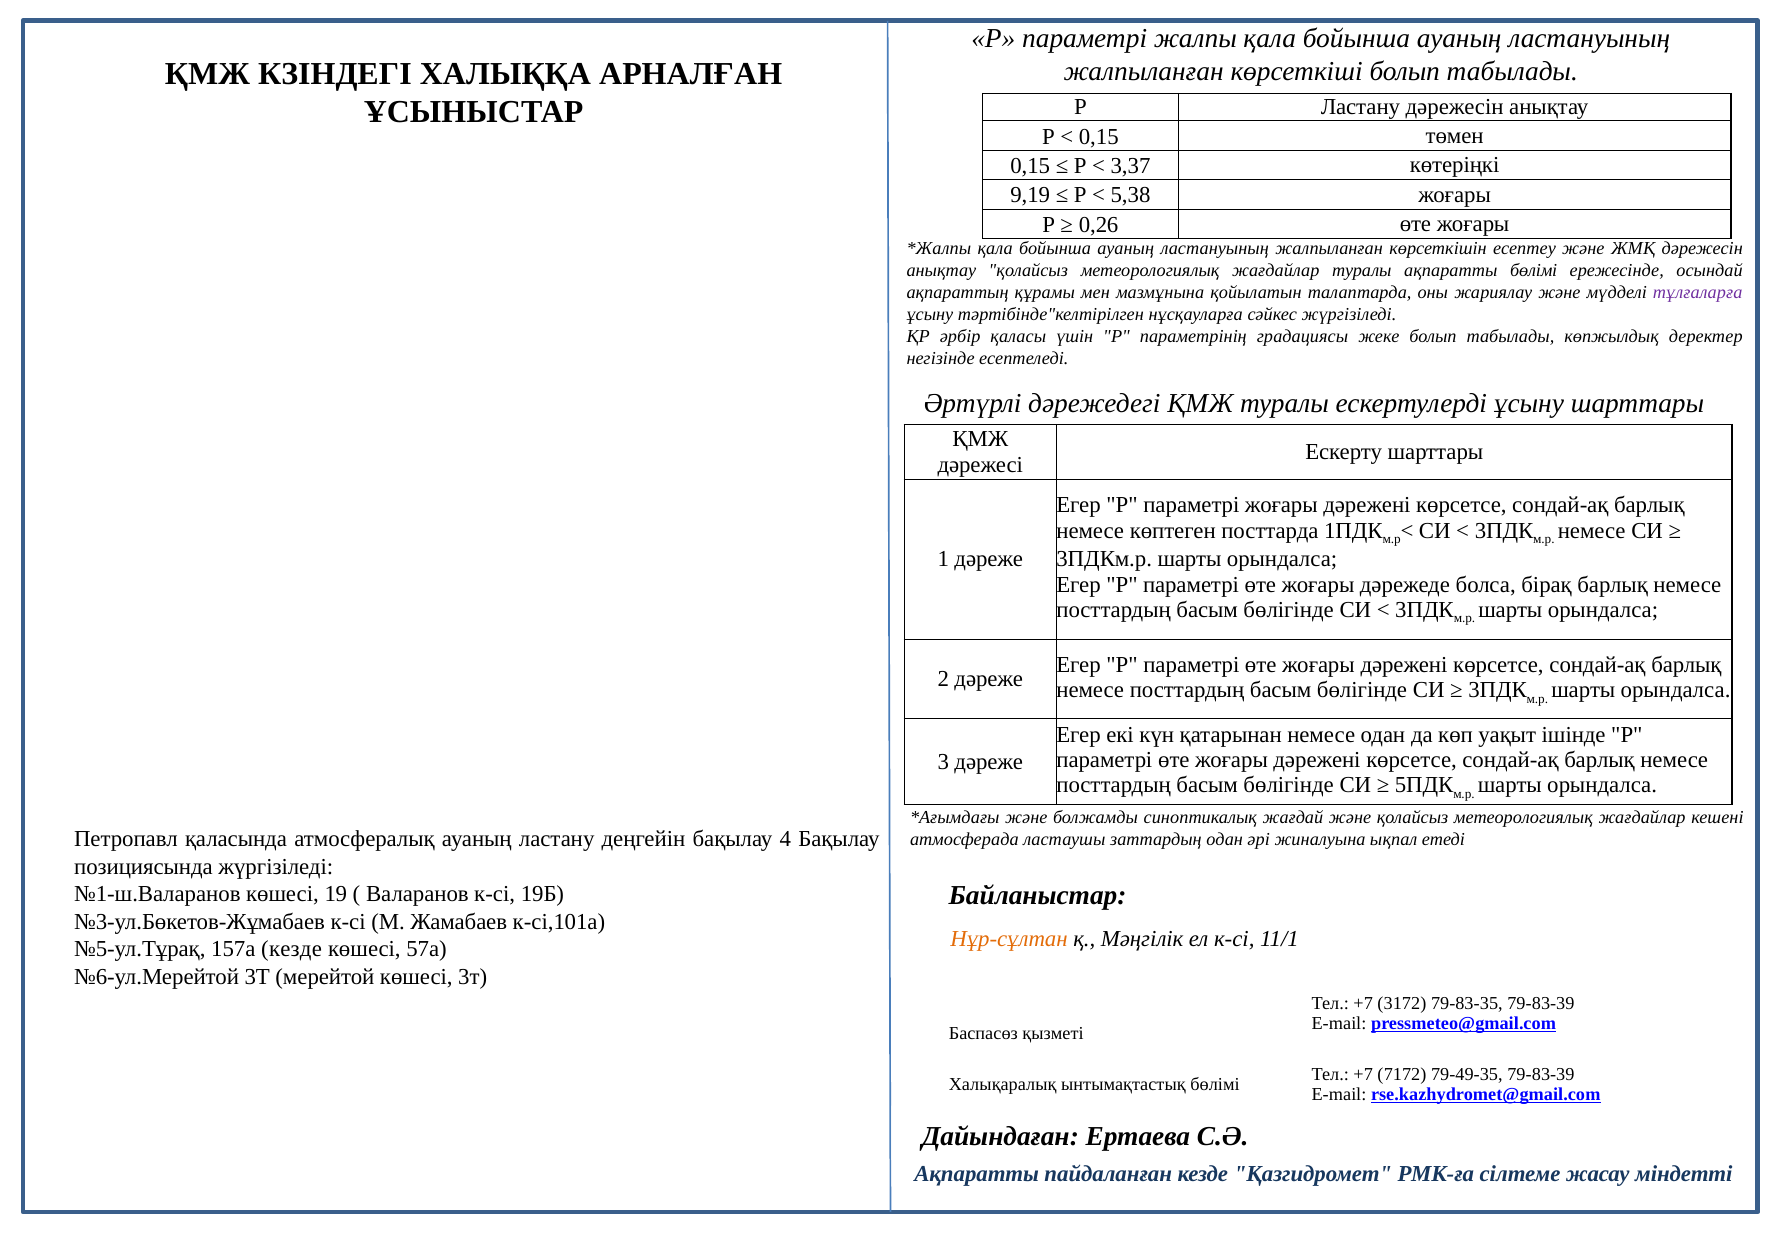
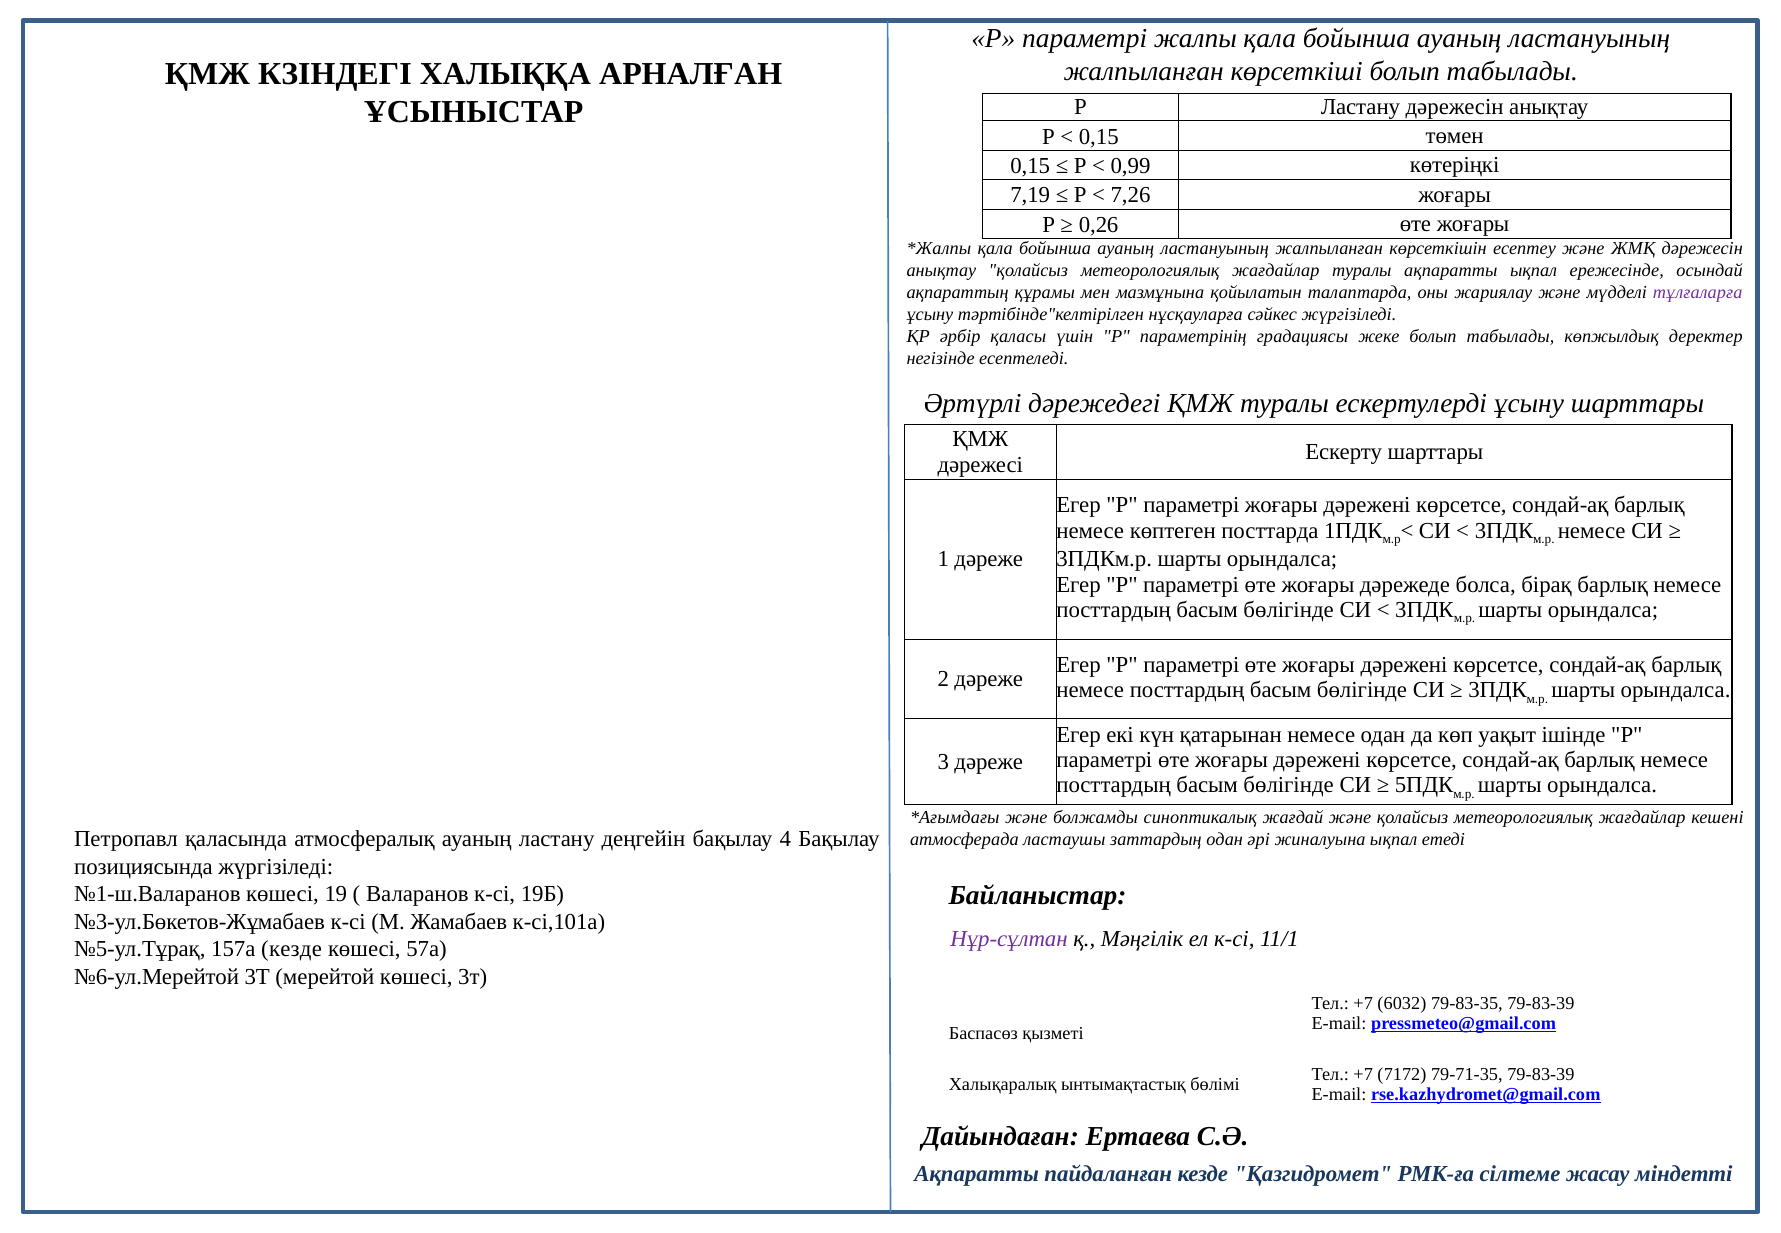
3,37: 3,37 -> 0,99 (1130, 166)
9,19: 9,19 -> 7,19 (1030, 195)
5,38: 5,38 -> 7,26 (1130, 195)
ақпаратты бөлімі: бөлімі -> ықпал (1534, 271)
Нұр-сұлтан colour: orange -> purple (1009, 939)
3172: 3172 -> 6032 (1402, 1003)
79-49-35: 79-49-35 -> 79-71-35 (1467, 1074)
